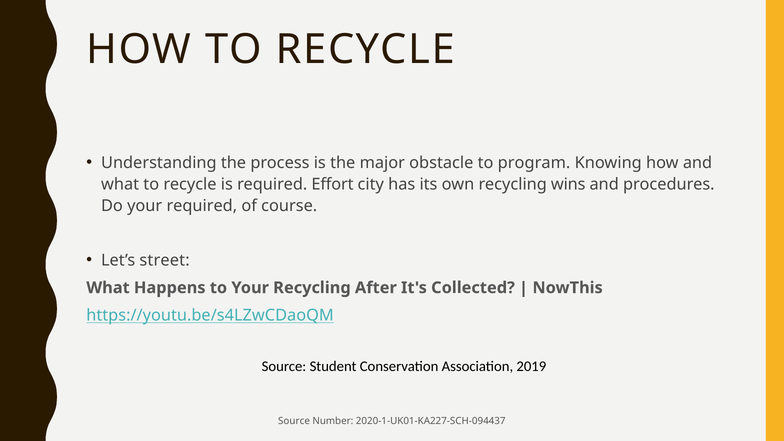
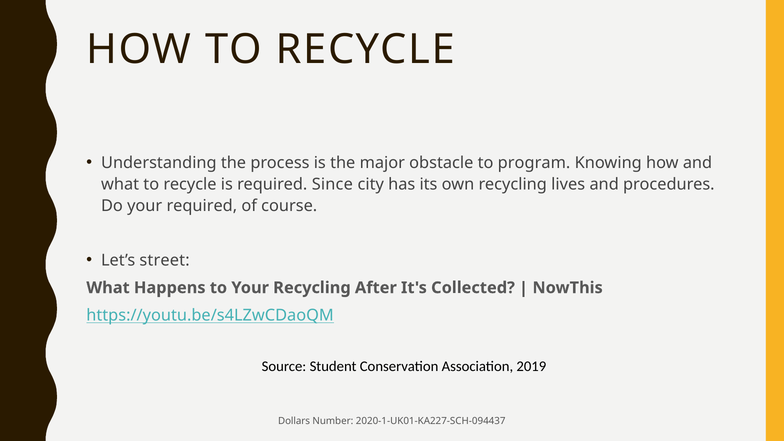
Effort: Effort -> Since (332, 184)
wins: wins -> lives (568, 184)
Source: Source -> Dollars (294, 421)
